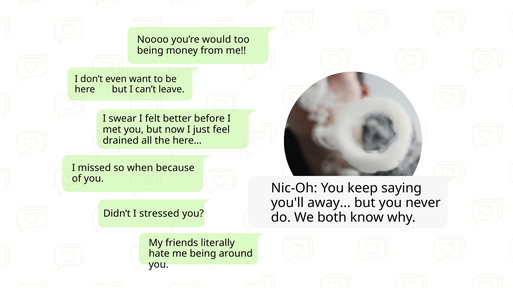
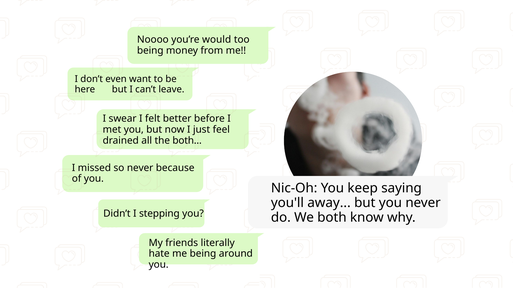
here…: here… -> both… (187, 141)
so when: when -> never (140, 168)
stressed: stressed -> stepping (159, 214)
